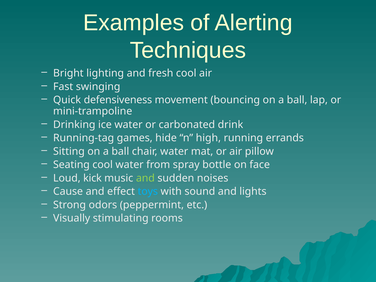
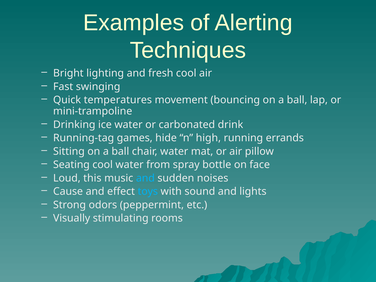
defensiveness: defensiveness -> temperatures (118, 100)
kick: kick -> this (92, 178)
and colour: light green -> light blue (145, 178)
